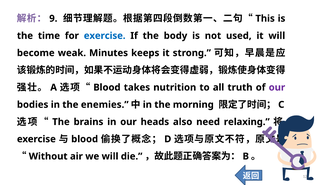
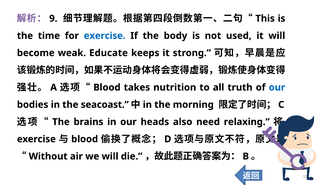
Minutes: Minutes -> Educate (109, 53)
our colour: purple -> blue (277, 87)
enemies: enemies -> seacoast (105, 104)
